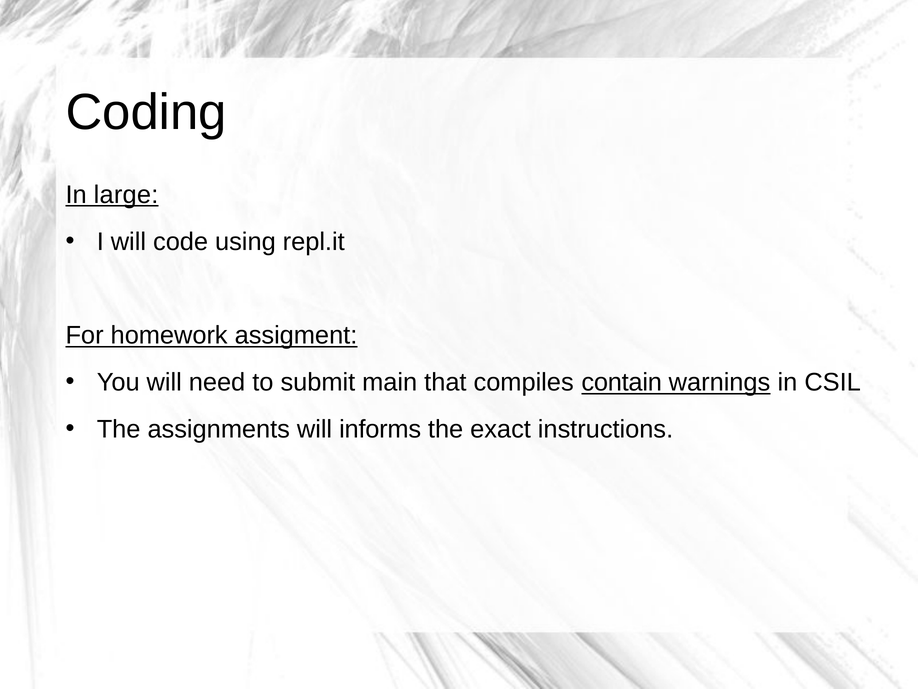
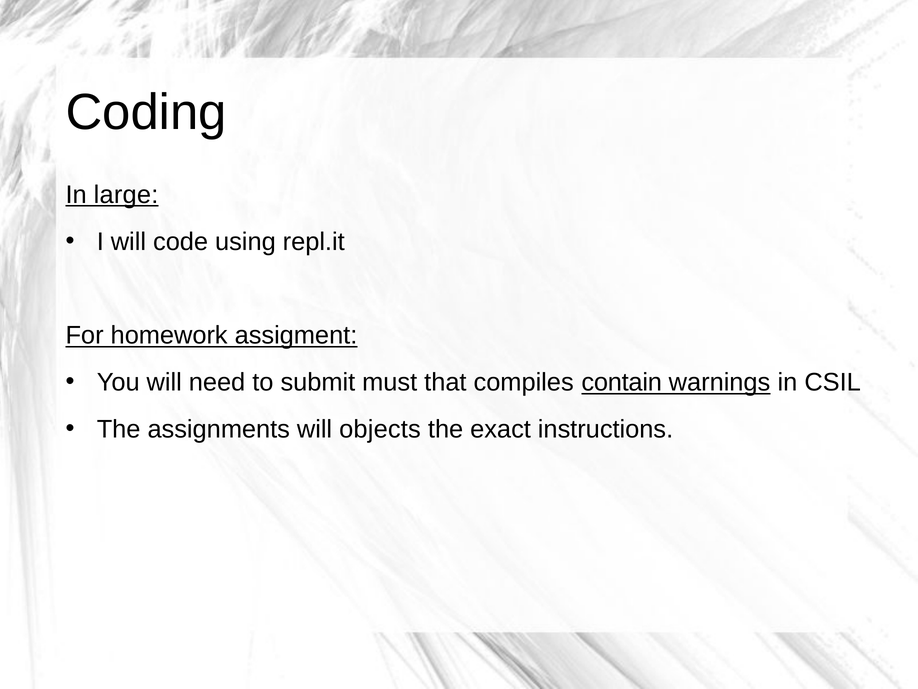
main: main -> must (390, 382)
informs: informs -> objects (380, 429)
